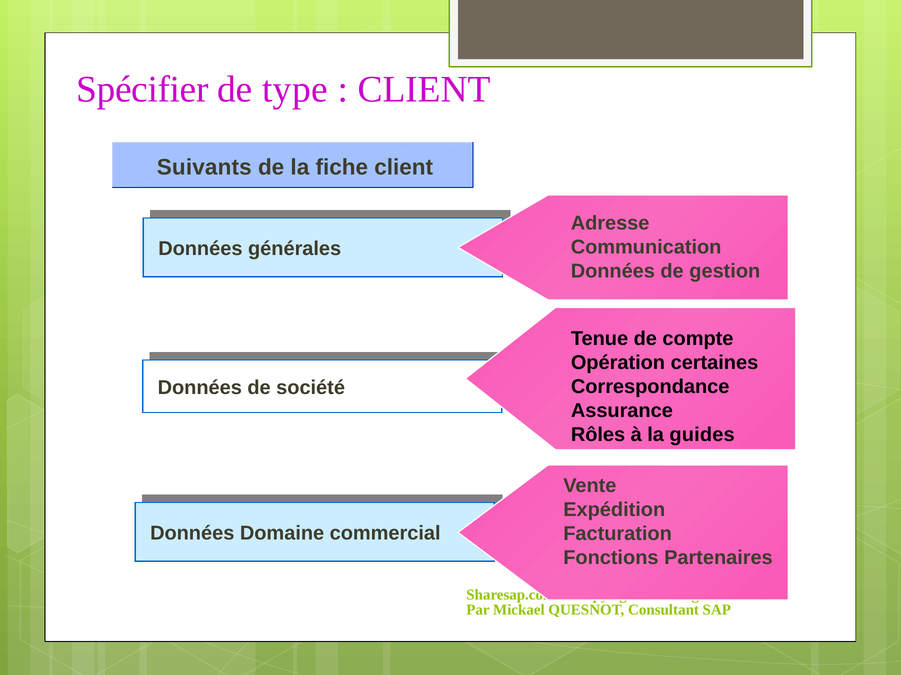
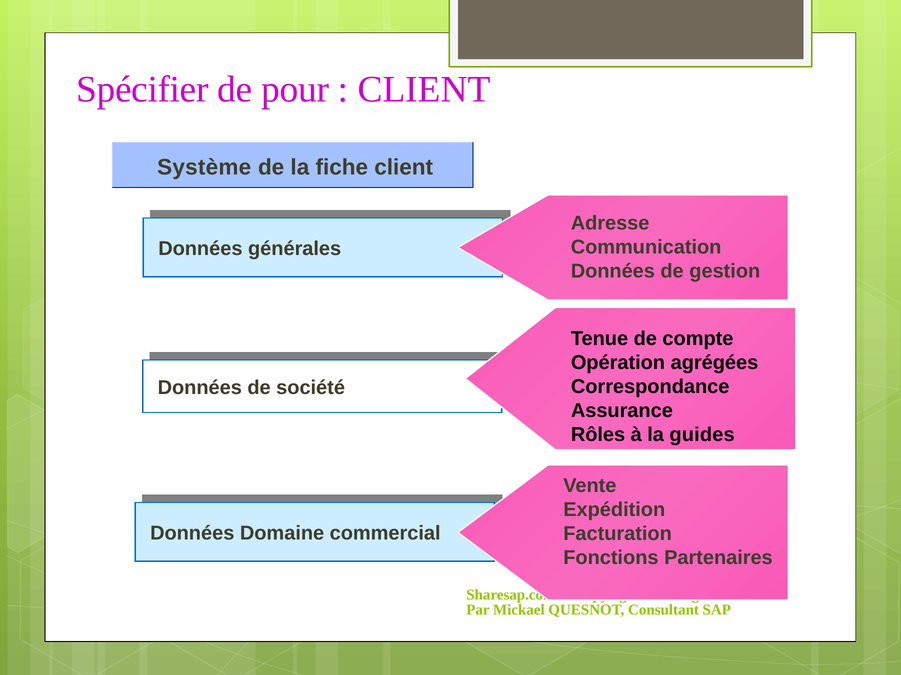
type: type -> pour (295, 90)
Suivants: Suivants -> Système (204, 167)
certaines: certaines -> agrégées (714, 363)
